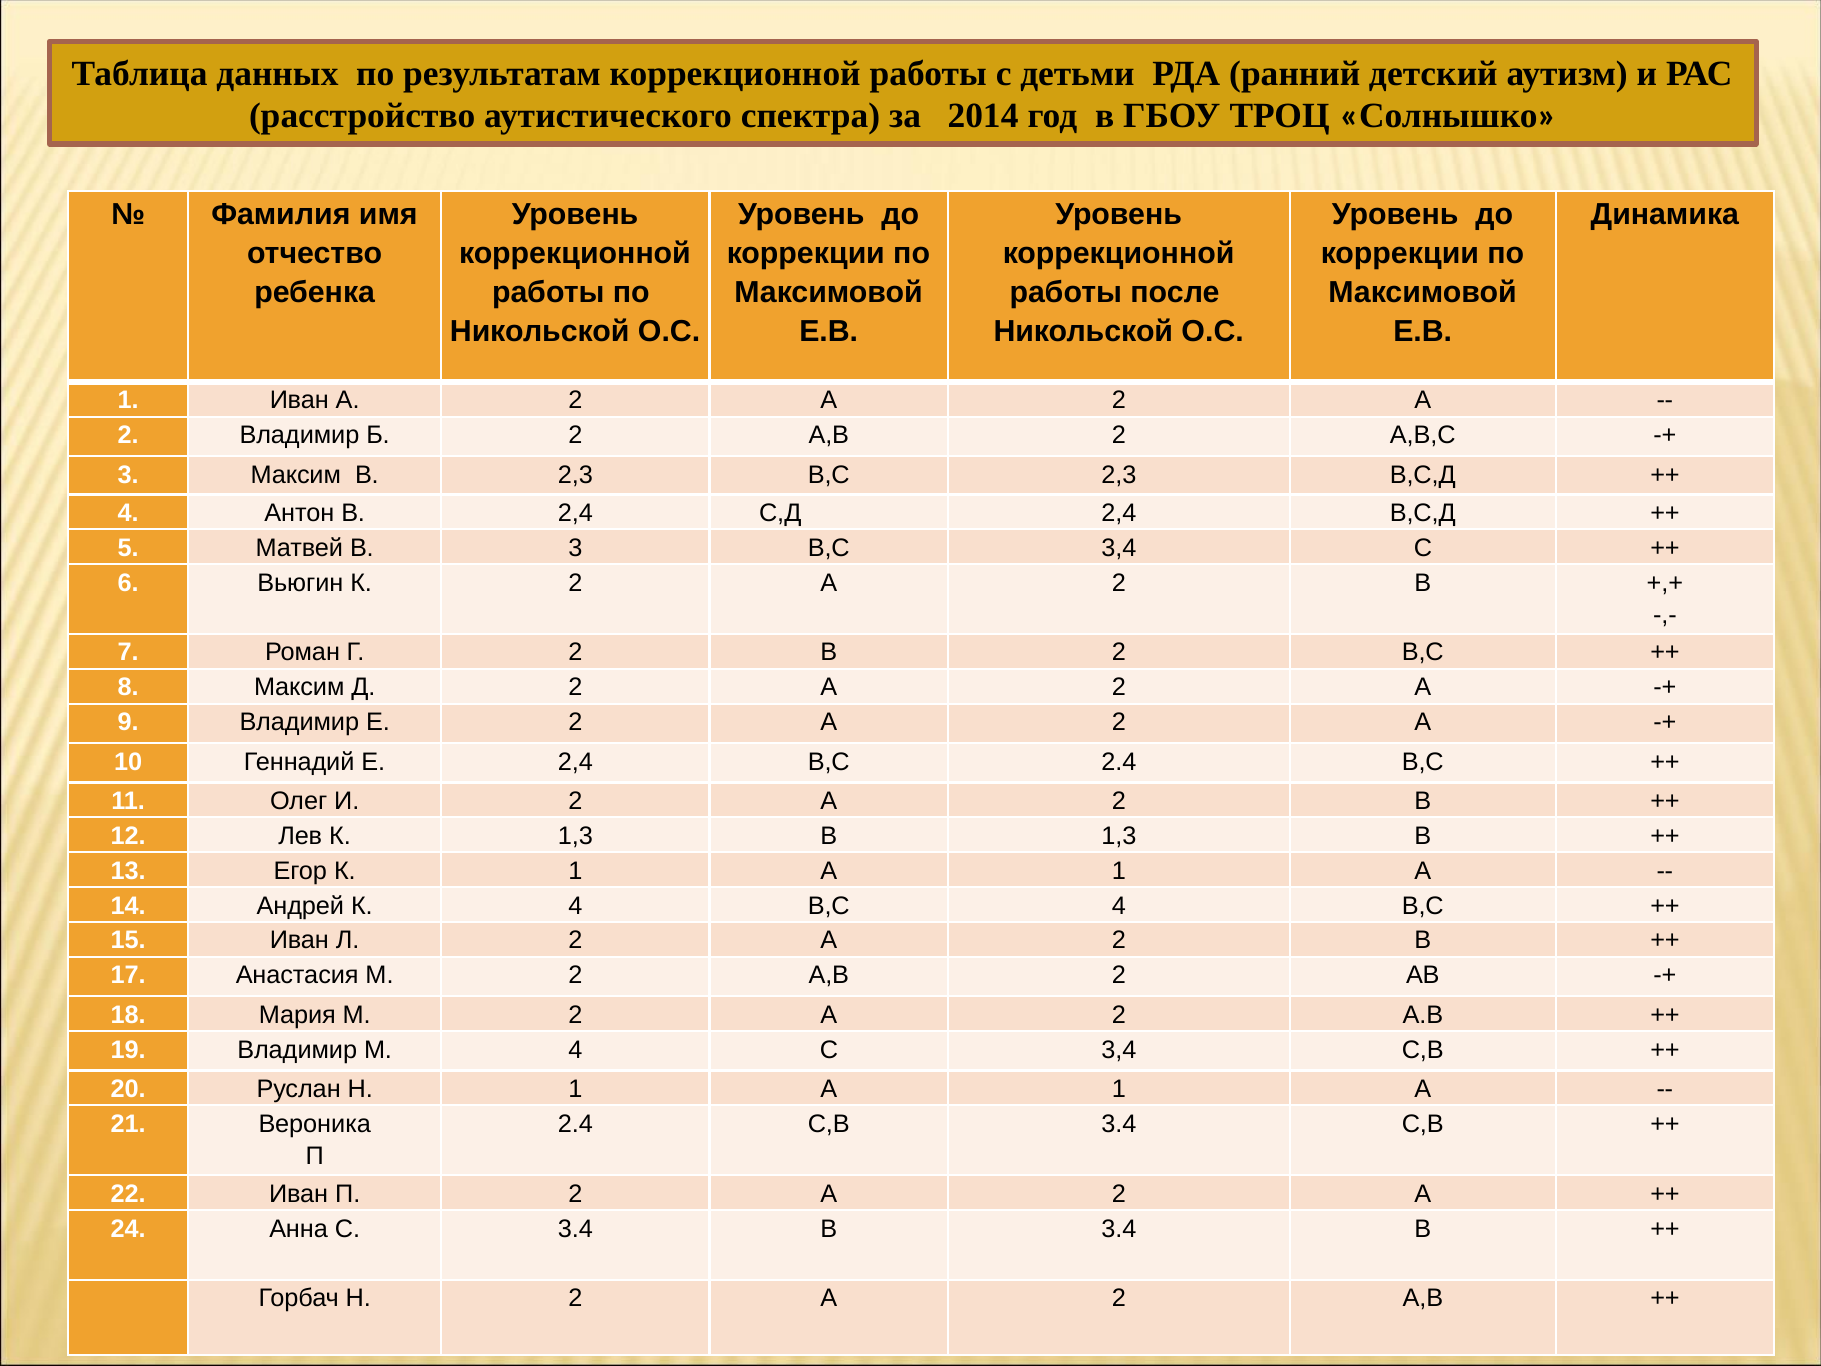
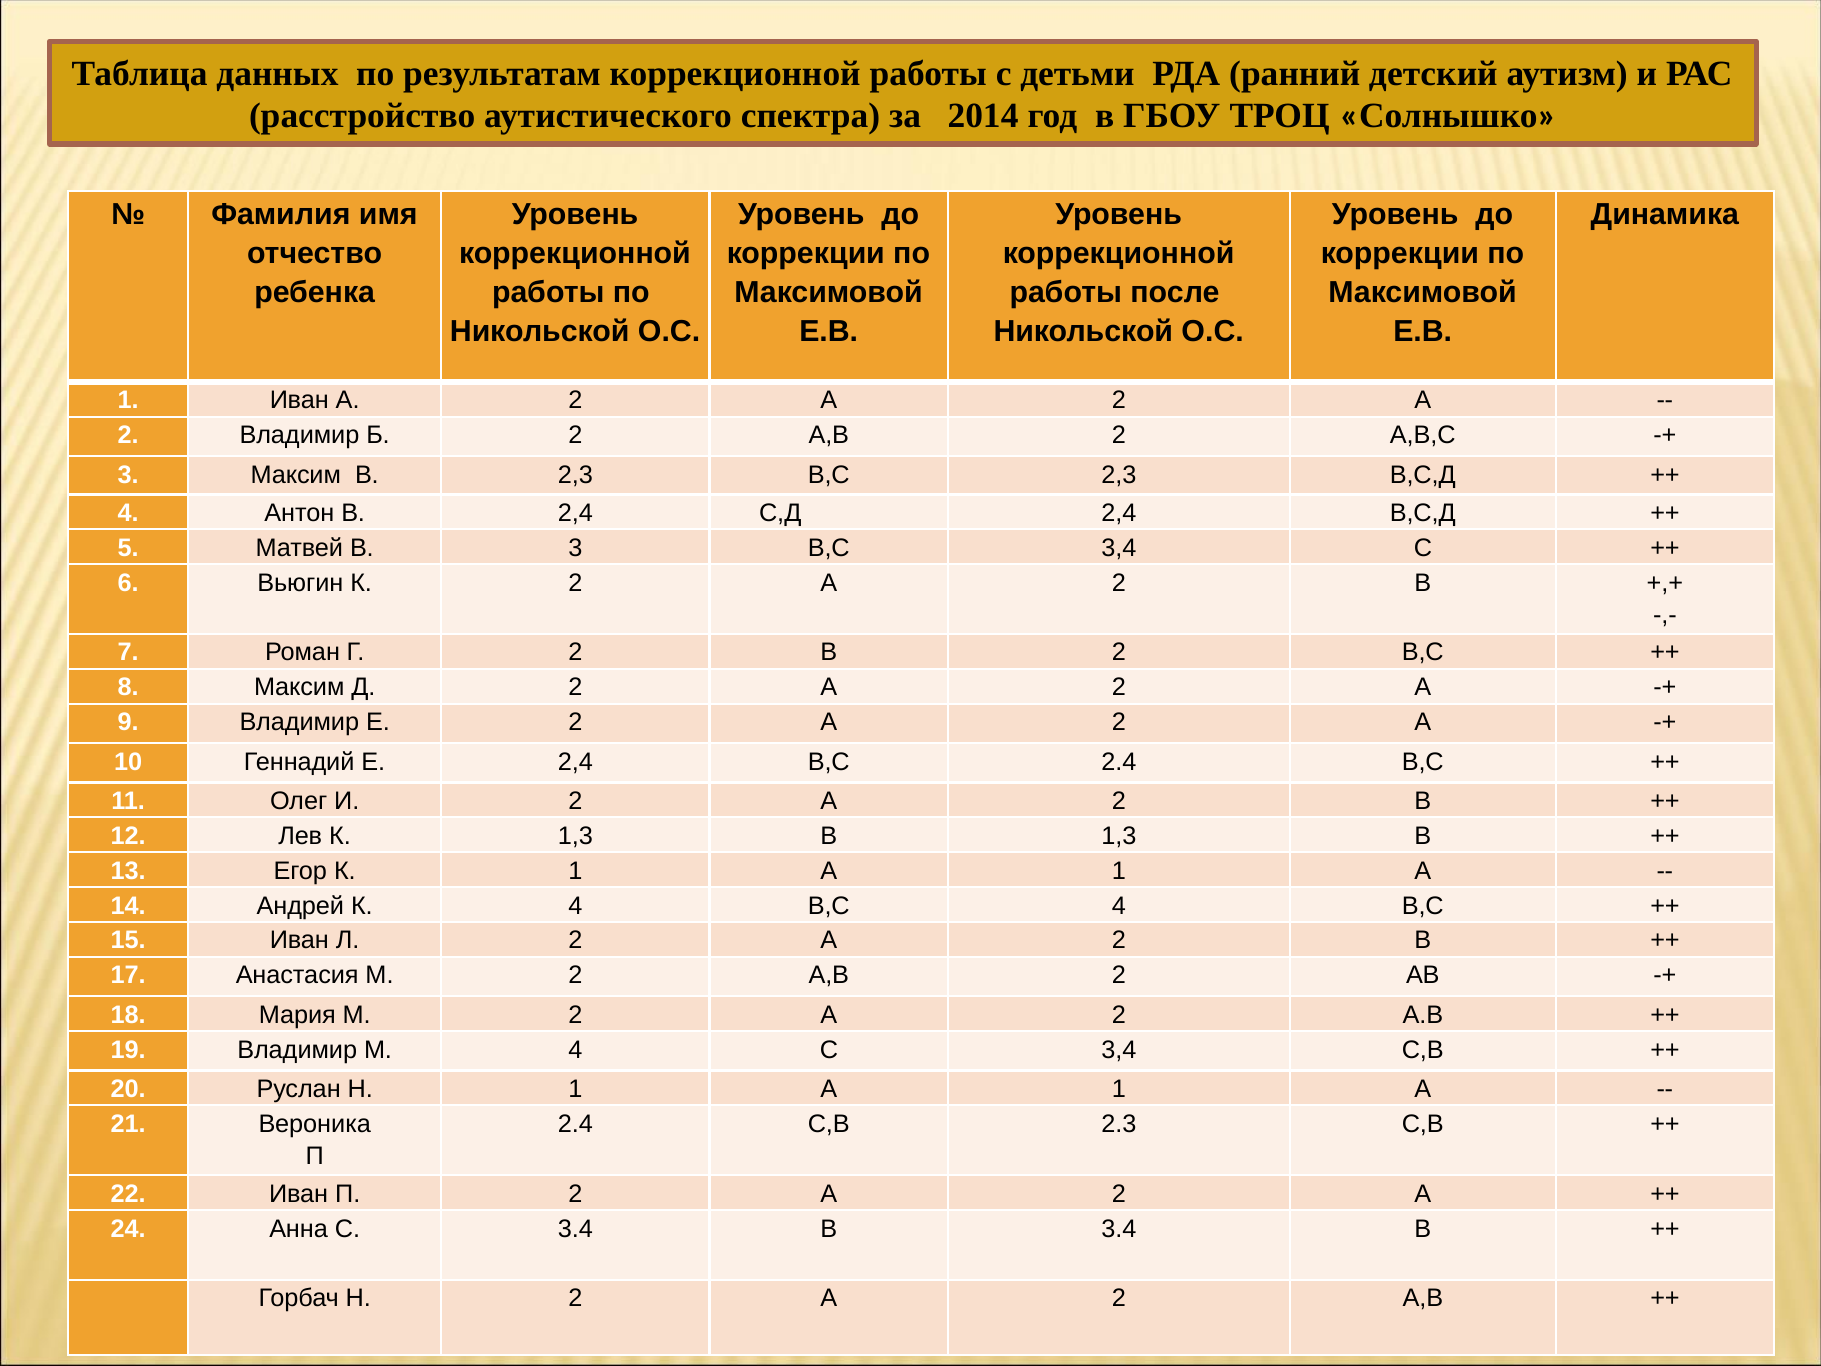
С,В 3.4: 3.4 -> 2.3 (1119, 1124)
